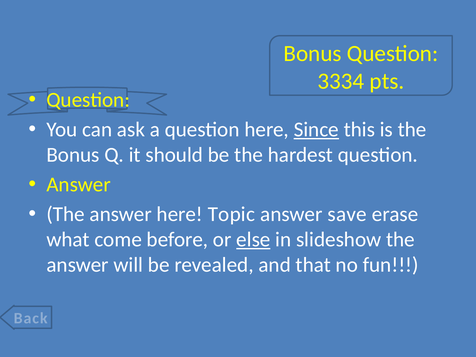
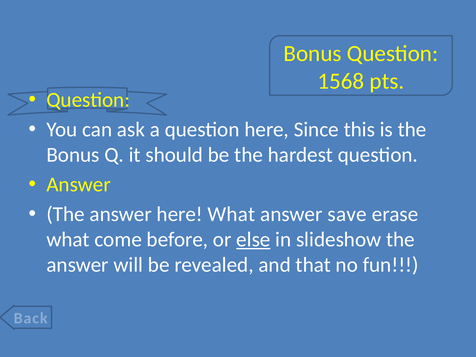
3334: 3334 -> 1568 (341, 81)
Since underline: present -> none (316, 129)
here Topic: Topic -> What (231, 214)
